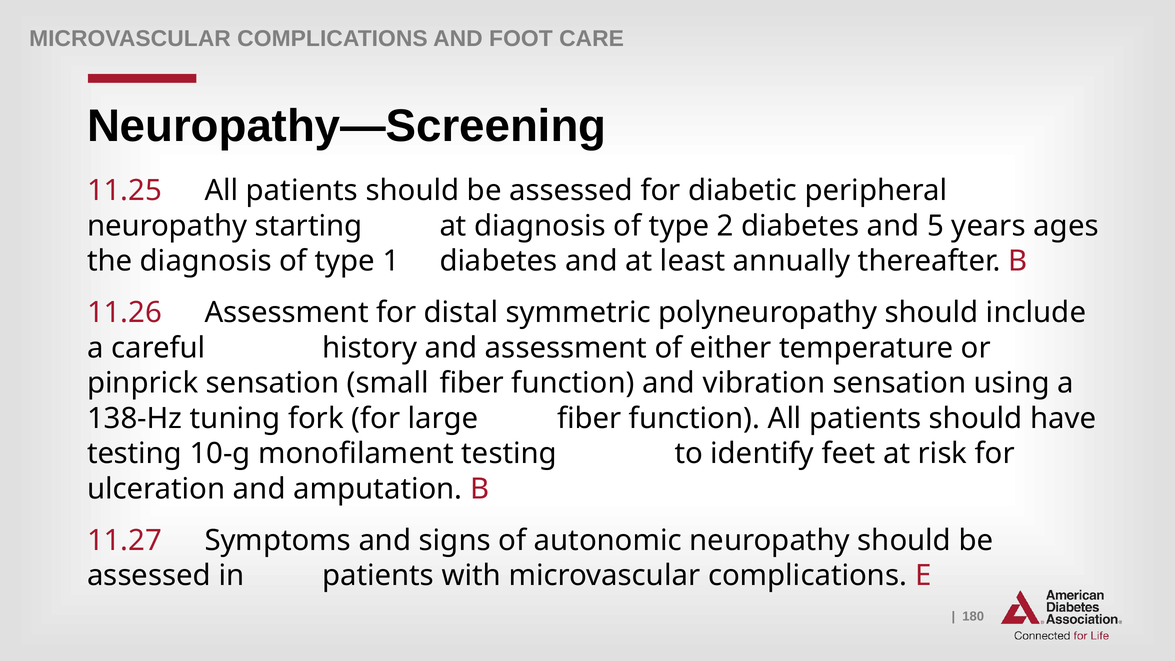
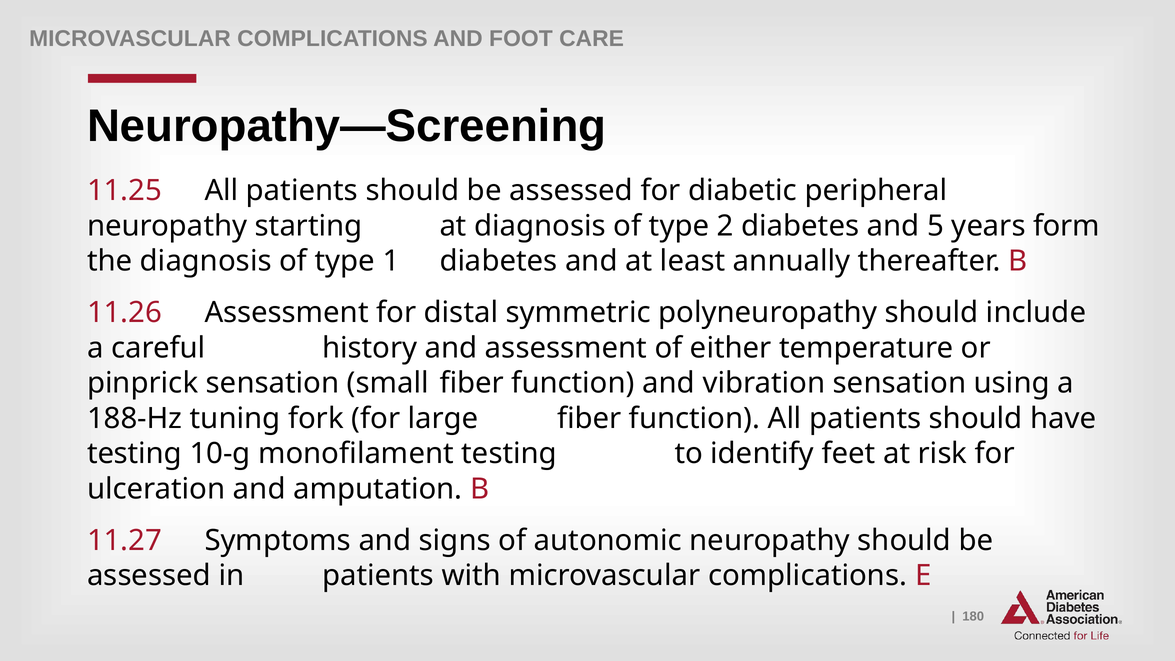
ages: ages -> form (1066, 226)
138-Hz: 138-Hz -> 188-Hz (135, 418)
